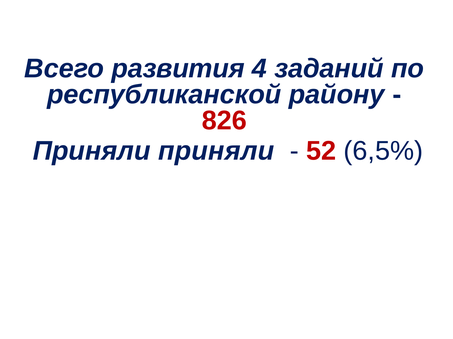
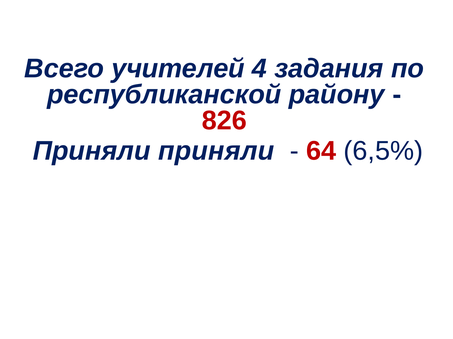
развития: развития -> учителей (178, 69)
заданий: заданий -> задания (329, 69)
52: 52 -> 64 (321, 151)
